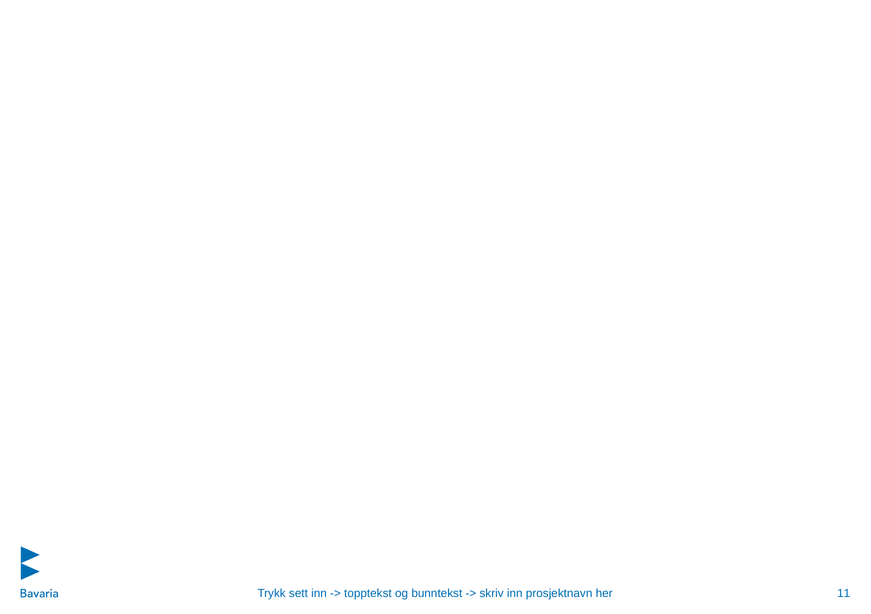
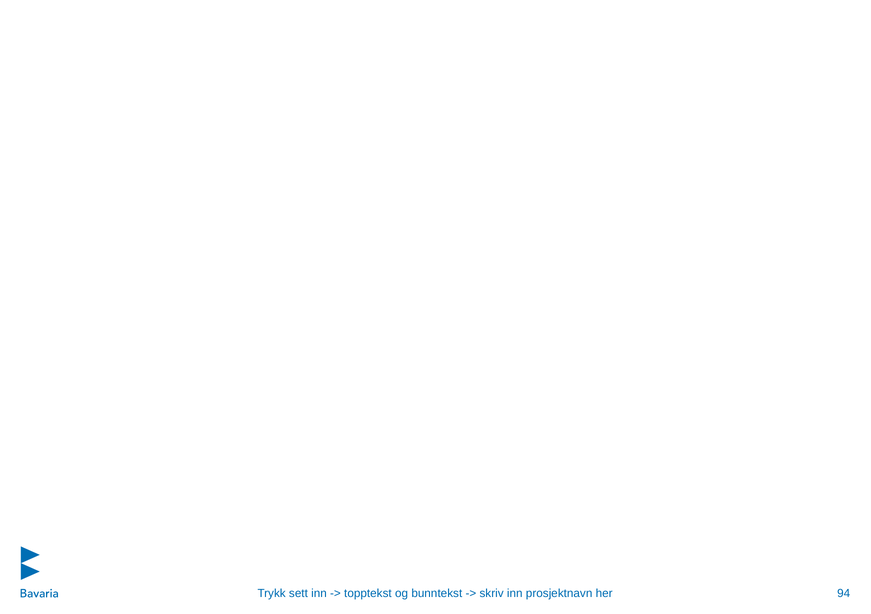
11: 11 -> 94 (844, 593)
